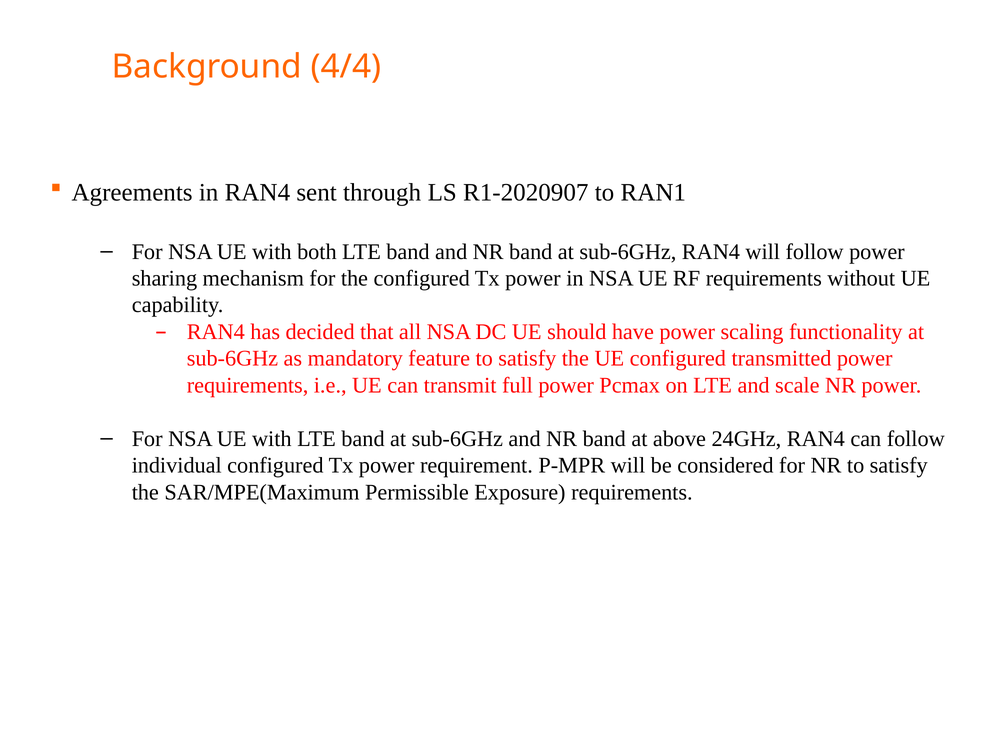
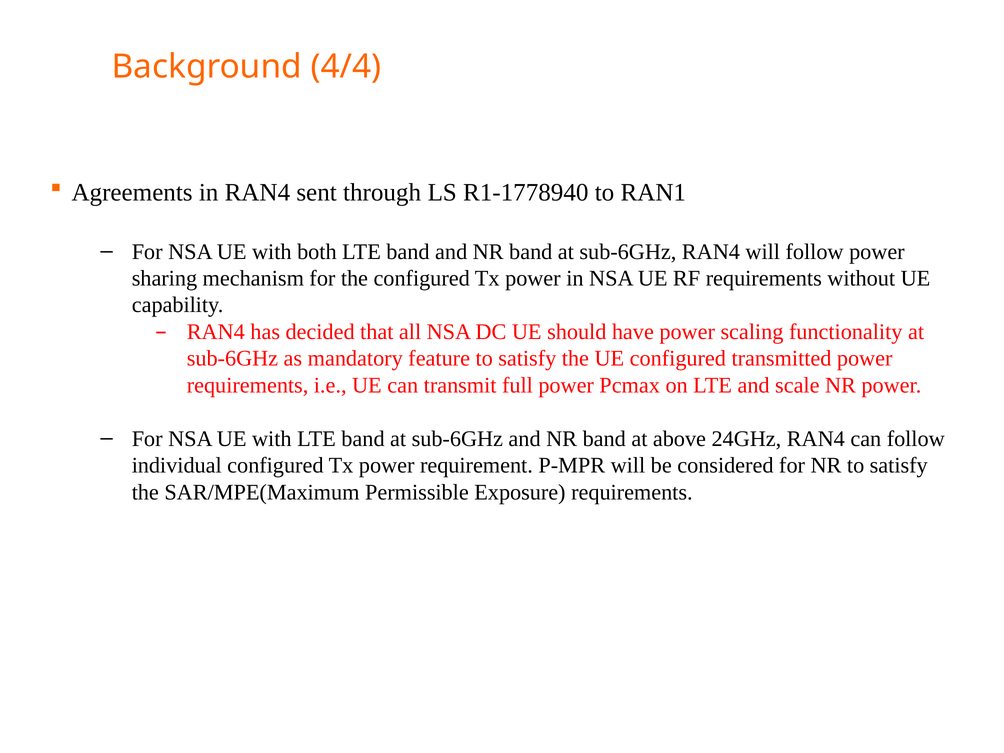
R1-2020907: R1-2020907 -> R1-1778940 (526, 193)
